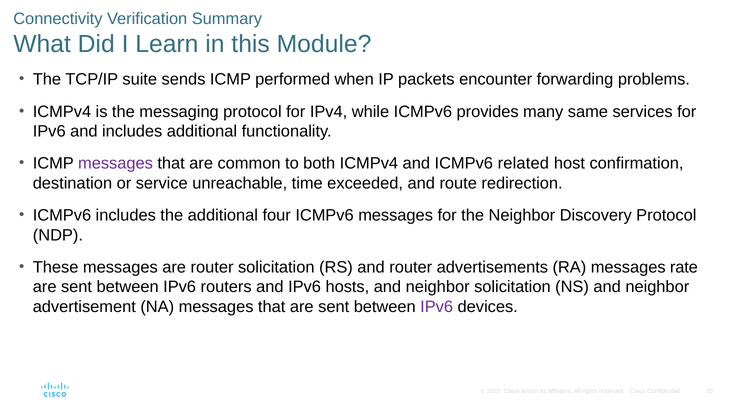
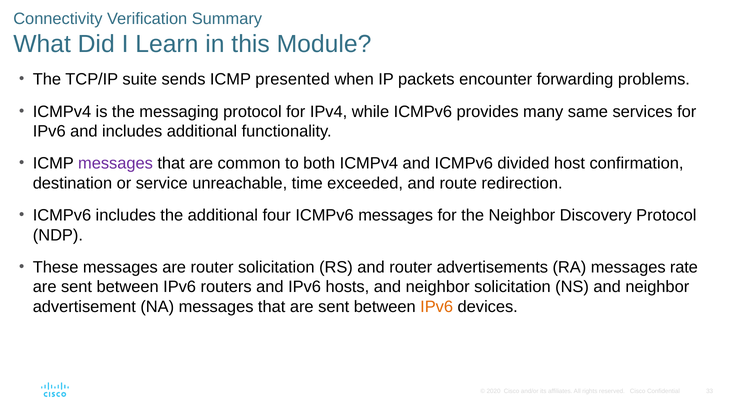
performed: performed -> presented (293, 79)
related: related -> divided (523, 163)
IPv6 colour: purple -> orange (437, 307)
